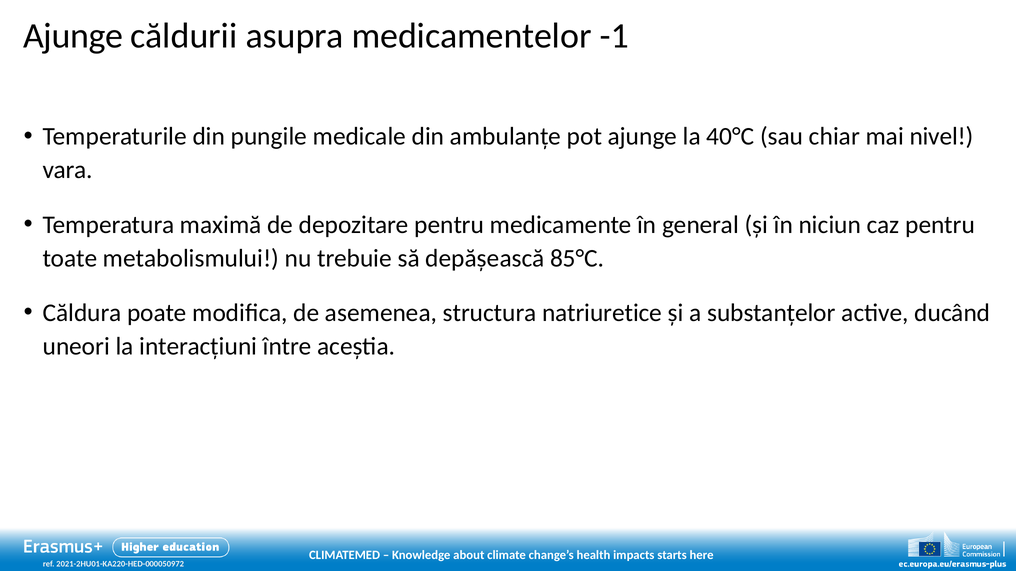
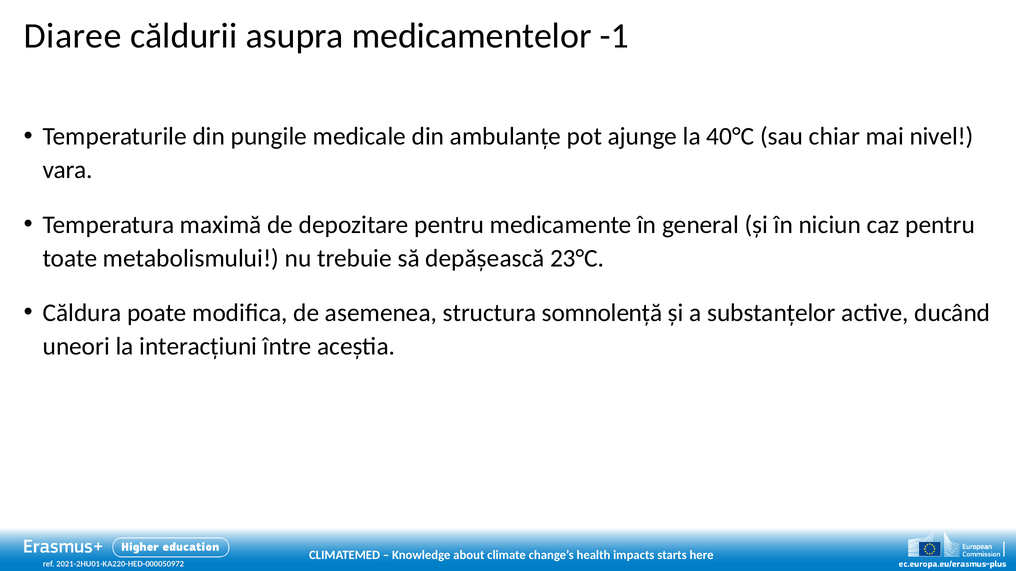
Ajunge: Ajunge -> Diaree (73, 36)
85°C: 85°C -> 23°C (577, 258)
natriuretice: natriuretice -> somnolență (602, 313)
